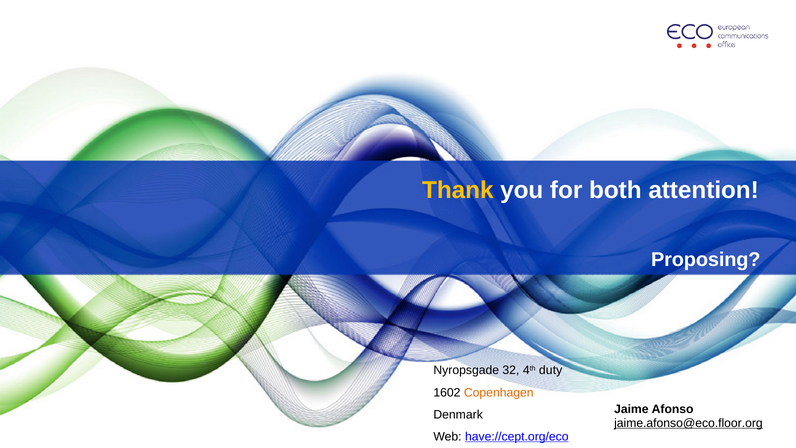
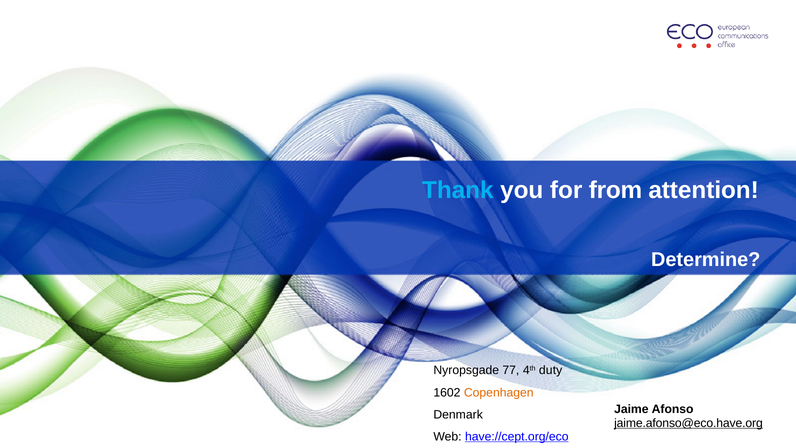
Thank colour: yellow -> light blue (458, 190)
both: both -> from (615, 190)
Proposing: Proposing -> Determine (706, 260)
32: 32 -> 77 (511, 370)
jaime.afonso@eco.floor.org: jaime.afonso@eco.floor.org -> jaime.afonso@eco.have.org (688, 423)
